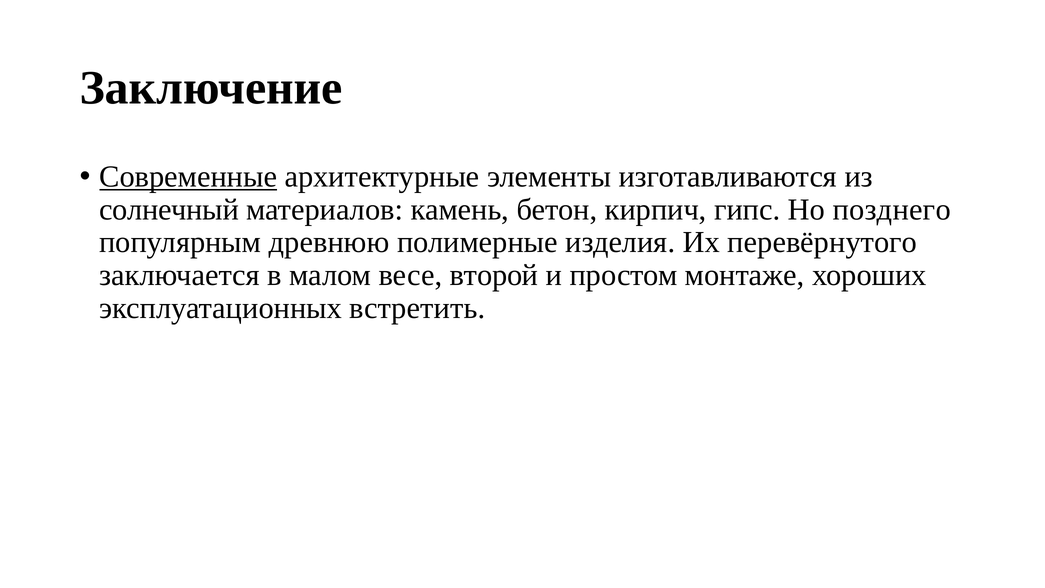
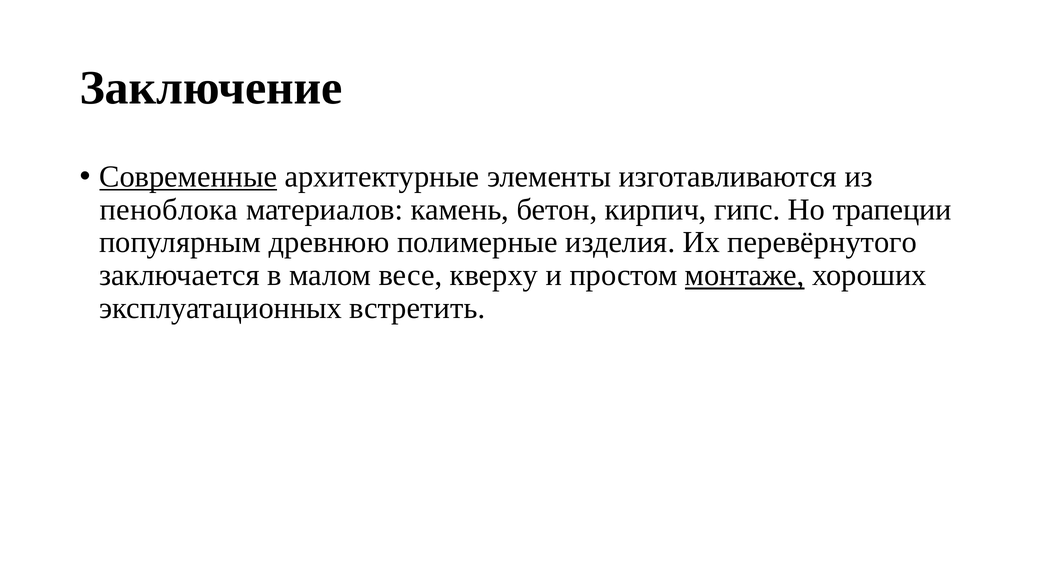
солнечный: солнечный -> пеноблока (169, 209)
позднего: позднего -> трапеции (892, 209)
второй: второй -> кверху (494, 275)
монтаже underline: none -> present (745, 275)
